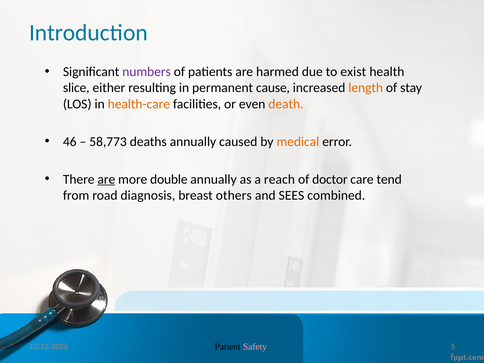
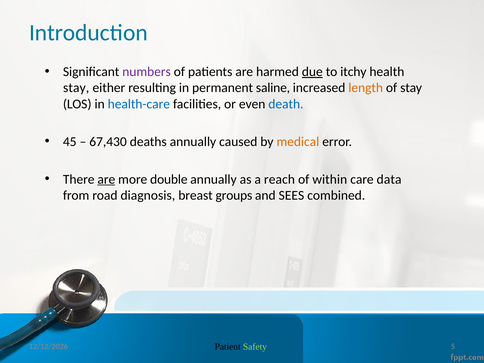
due underline: none -> present (312, 72)
exist: exist -> itchy (353, 72)
slice: slice -> stay (76, 88)
cause: cause -> saline (273, 88)
health-care colour: orange -> blue (139, 104)
death colour: orange -> blue (286, 104)
46: 46 -> 45 (70, 142)
58,773: 58,773 -> 67,430 (108, 142)
doctor: doctor -> within (330, 179)
tend: tend -> data (389, 179)
others: others -> groups (234, 195)
Safety colour: pink -> light green (255, 347)
